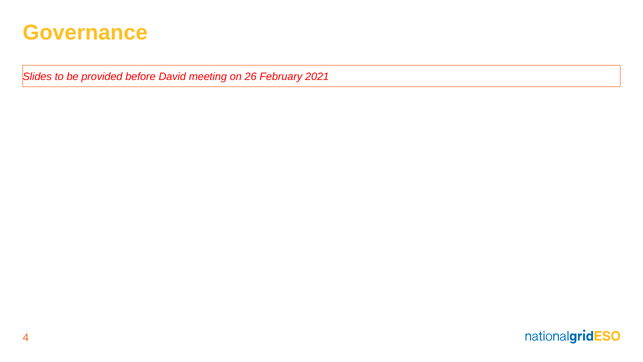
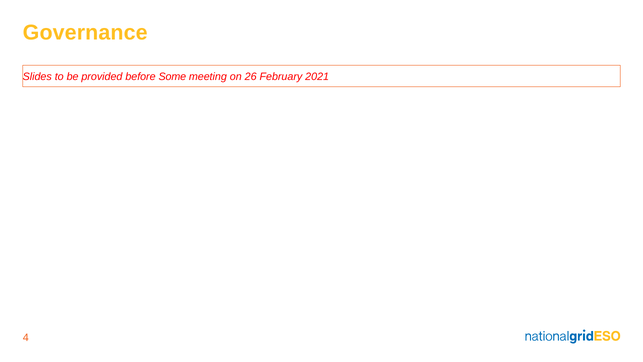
David: David -> Some (172, 77)
